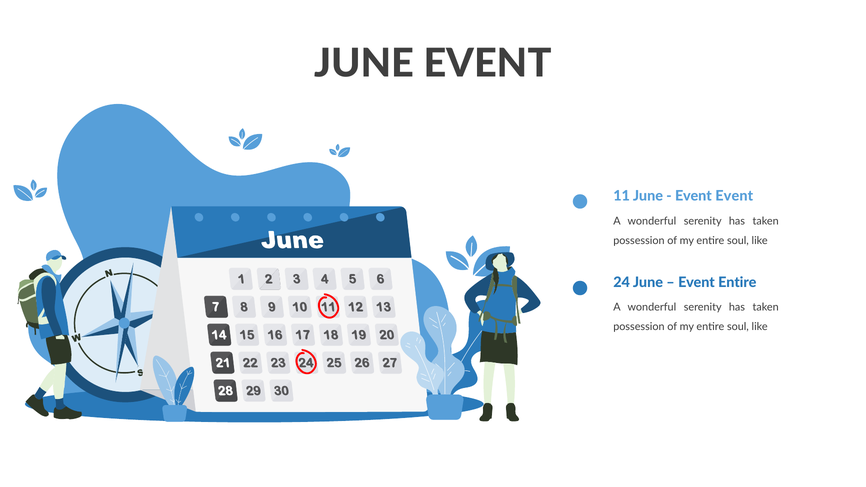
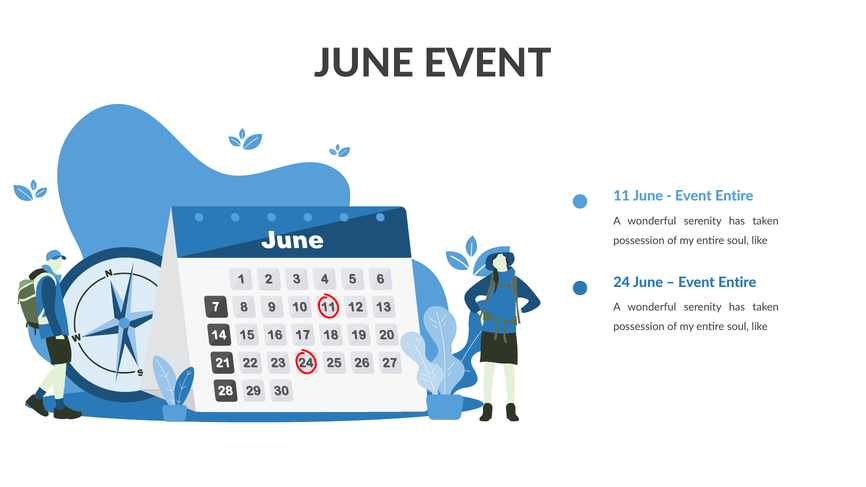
Event: Event -> Entire (734, 196)
